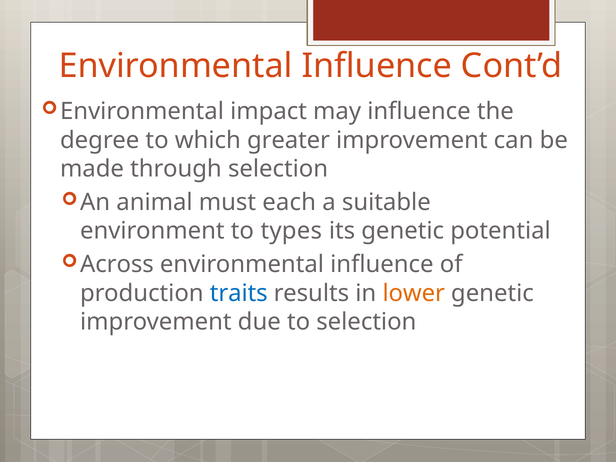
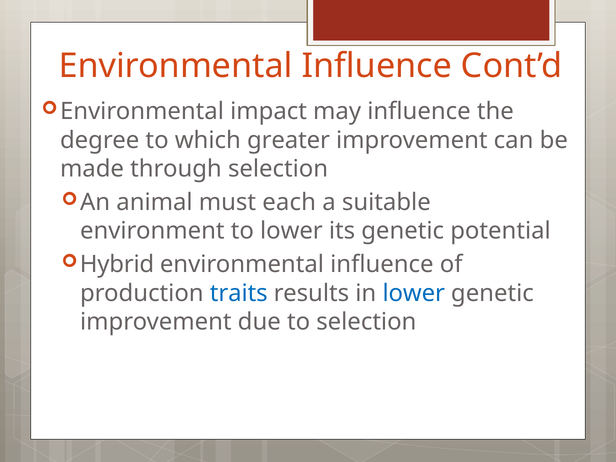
to types: types -> lower (291, 231)
Across: Across -> Hybrid (117, 265)
lower colour: orange -> blue (414, 293)
